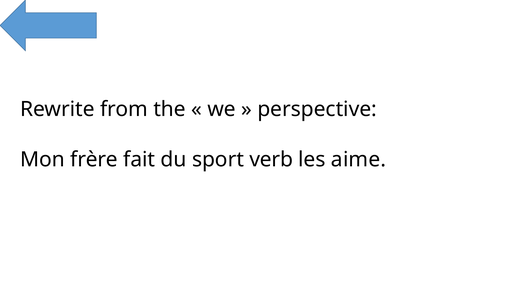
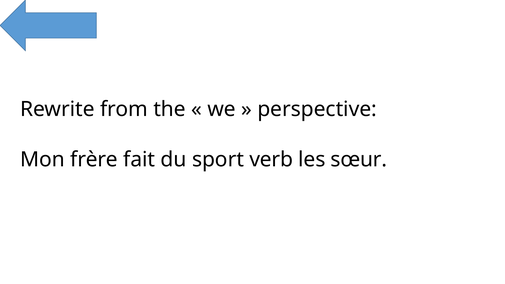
aime: aime -> sœur (359, 160)
